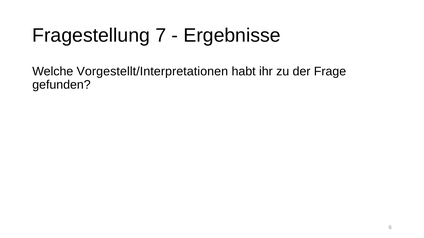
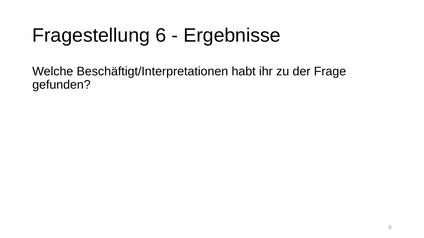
Fragestellung 7: 7 -> 6 (161, 36)
Vorgestellt/Interpretationen: Vorgestellt/Interpretationen -> Beschäftigt/Interpretationen (152, 72)
